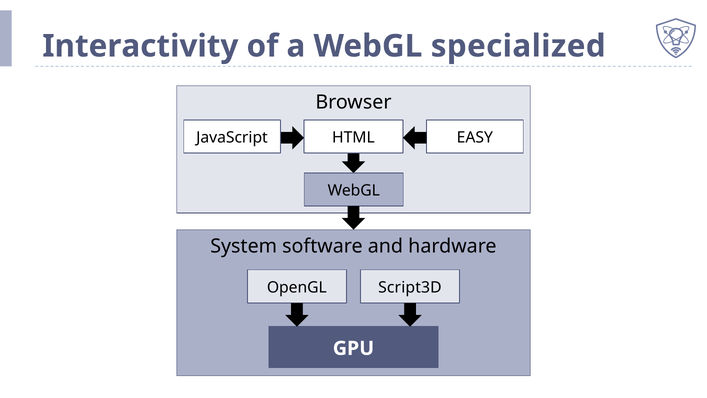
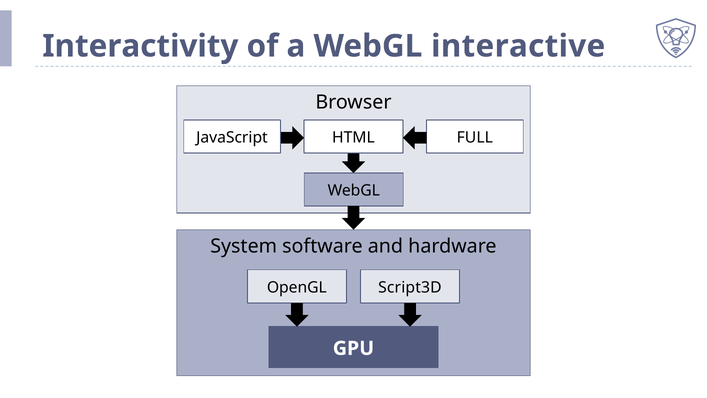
specialized: specialized -> interactive (518, 46)
EASY: EASY -> FULL (475, 138)
